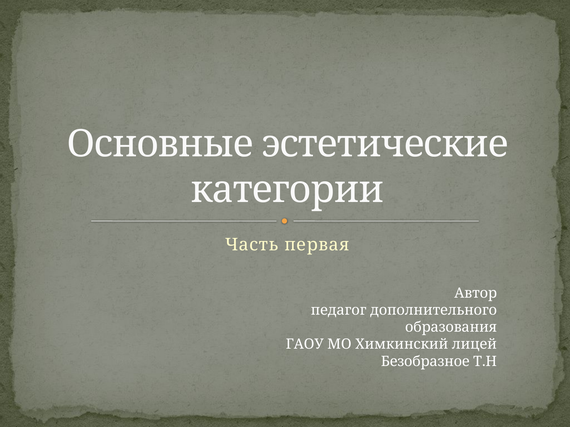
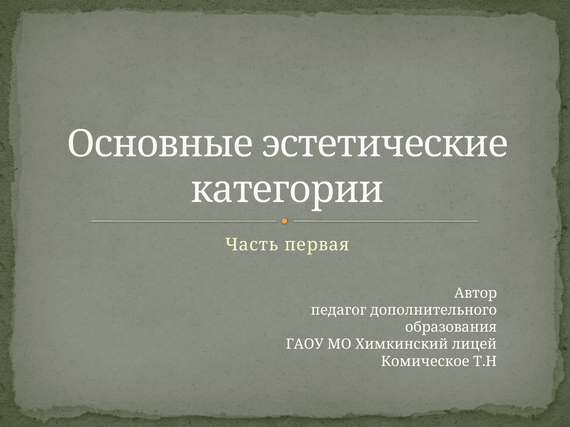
Безобразное: Безобразное -> Комическое (425, 362)
